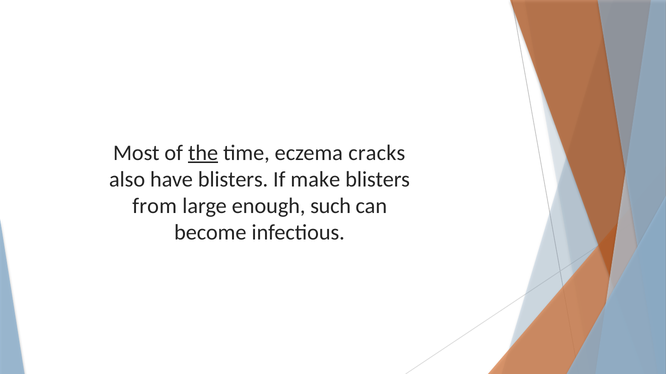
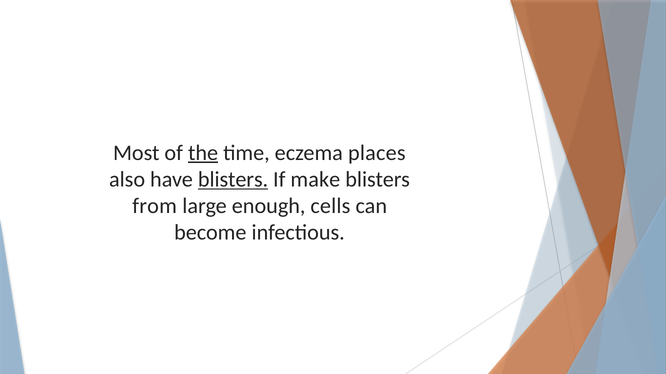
cracks: cracks -> places (377, 153)
blisters underline: none -> present (233, 180)
such: such -> cells (330, 206)
